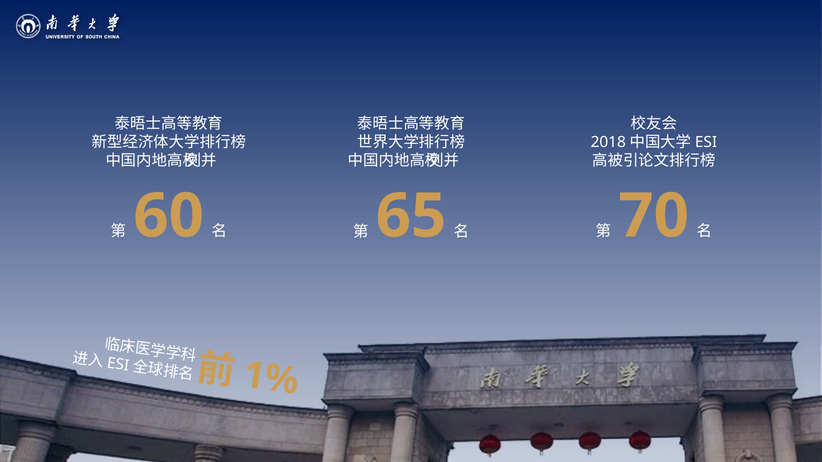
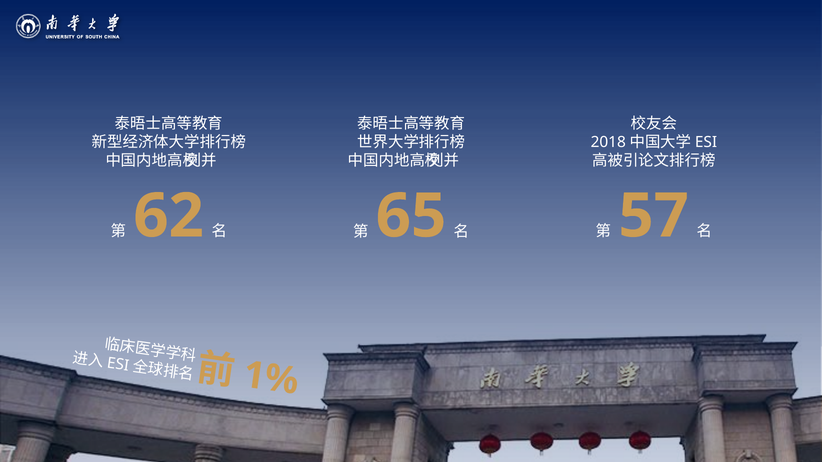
60: 60 -> 62 (169, 216)
70: 70 -> 57 (654, 216)
